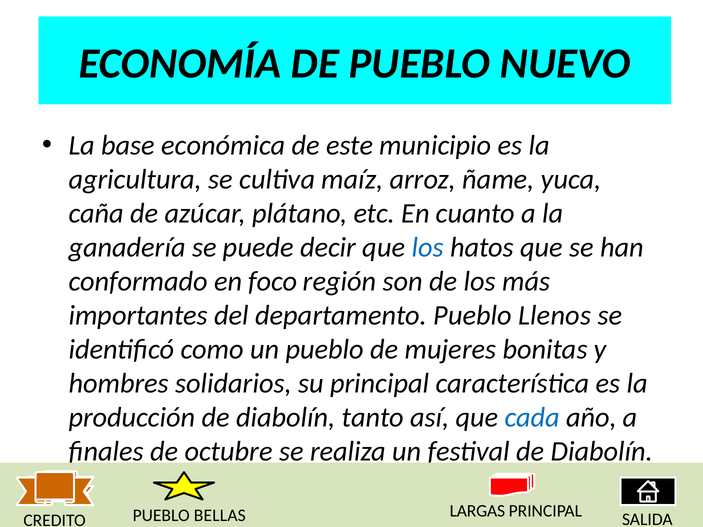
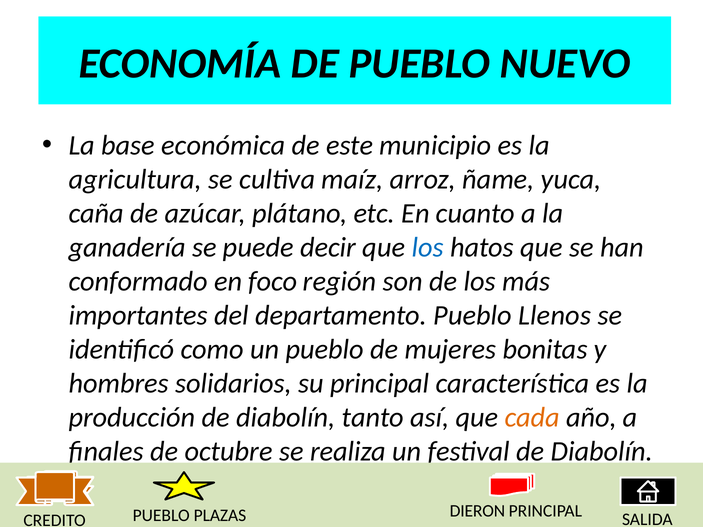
cada colour: blue -> orange (532, 417)
LARGAS: LARGAS -> DIERON (477, 511)
BELLAS: BELLAS -> PLAZAS (220, 516)
